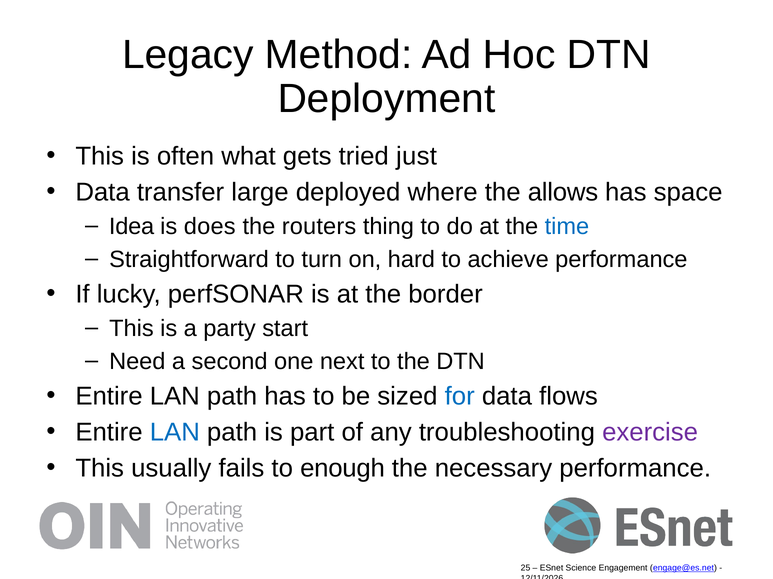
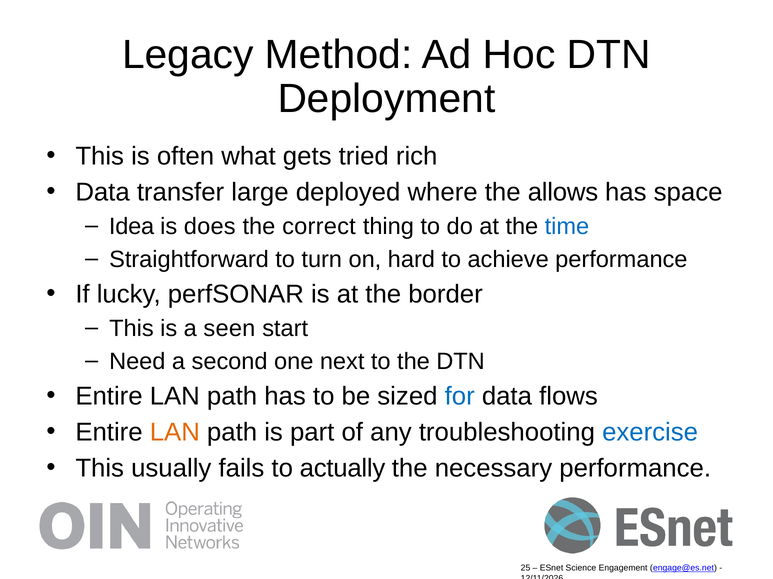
just: just -> rich (417, 156)
routers: routers -> correct (319, 227)
party: party -> seen (229, 329)
LAN colour: blue -> orange (175, 433)
exercise colour: purple -> blue (650, 433)
enough: enough -> actually (343, 469)
